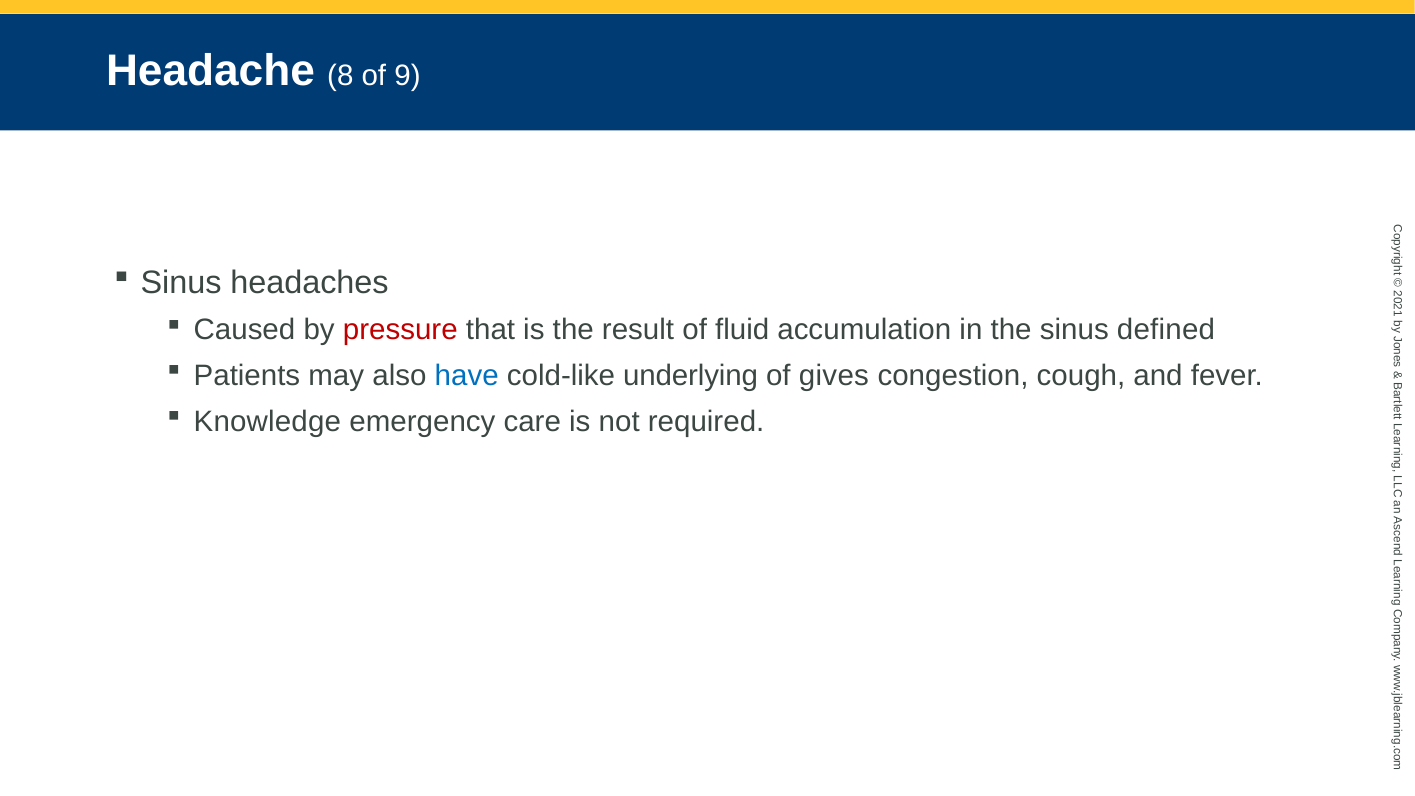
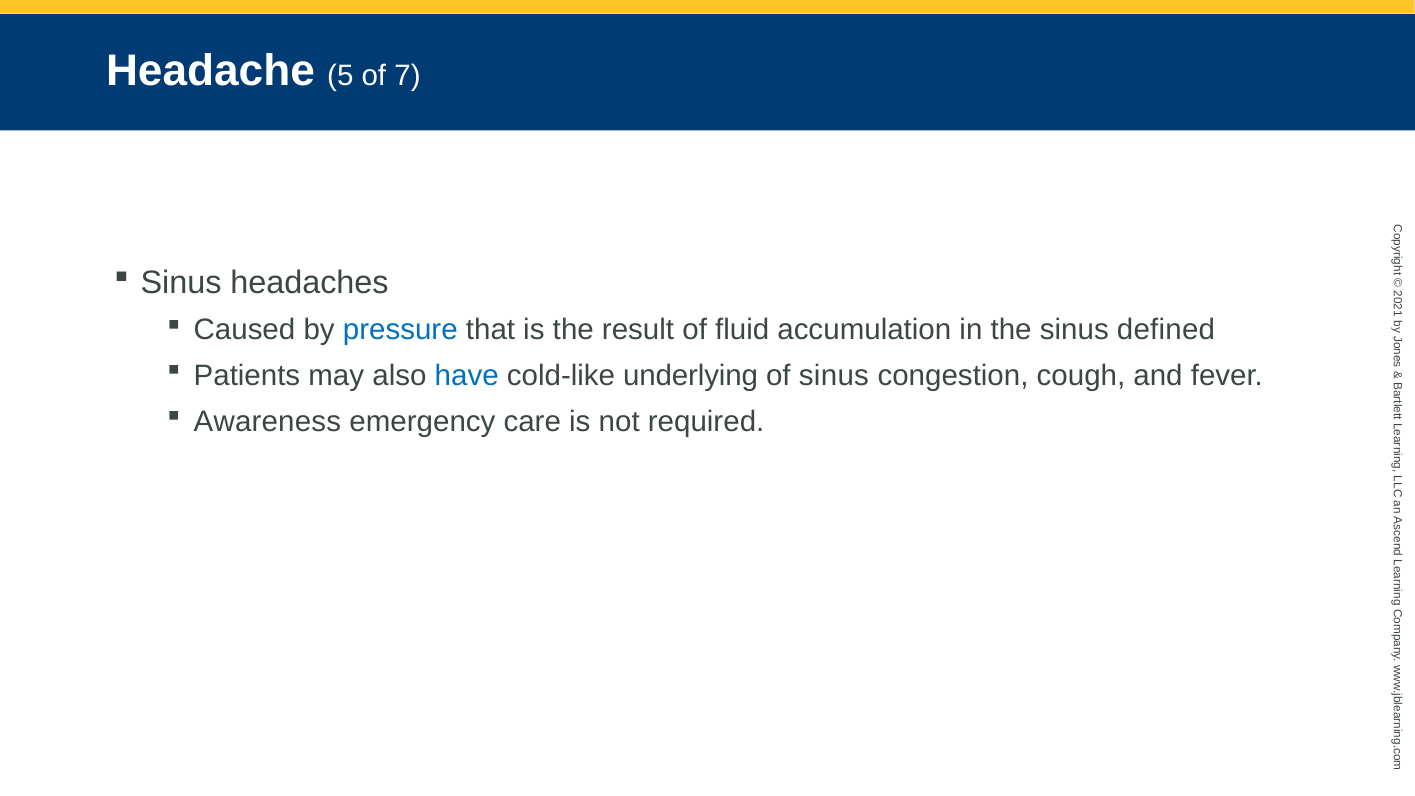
8: 8 -> 5 (340, 76)
9: 9 -> 7 (407, 76)
pressure colour: red -> blue (400, 330)
of gives: gives -> sinus (834, 376)
Knowledge: Knowledge -> Awareness (267, 421)
